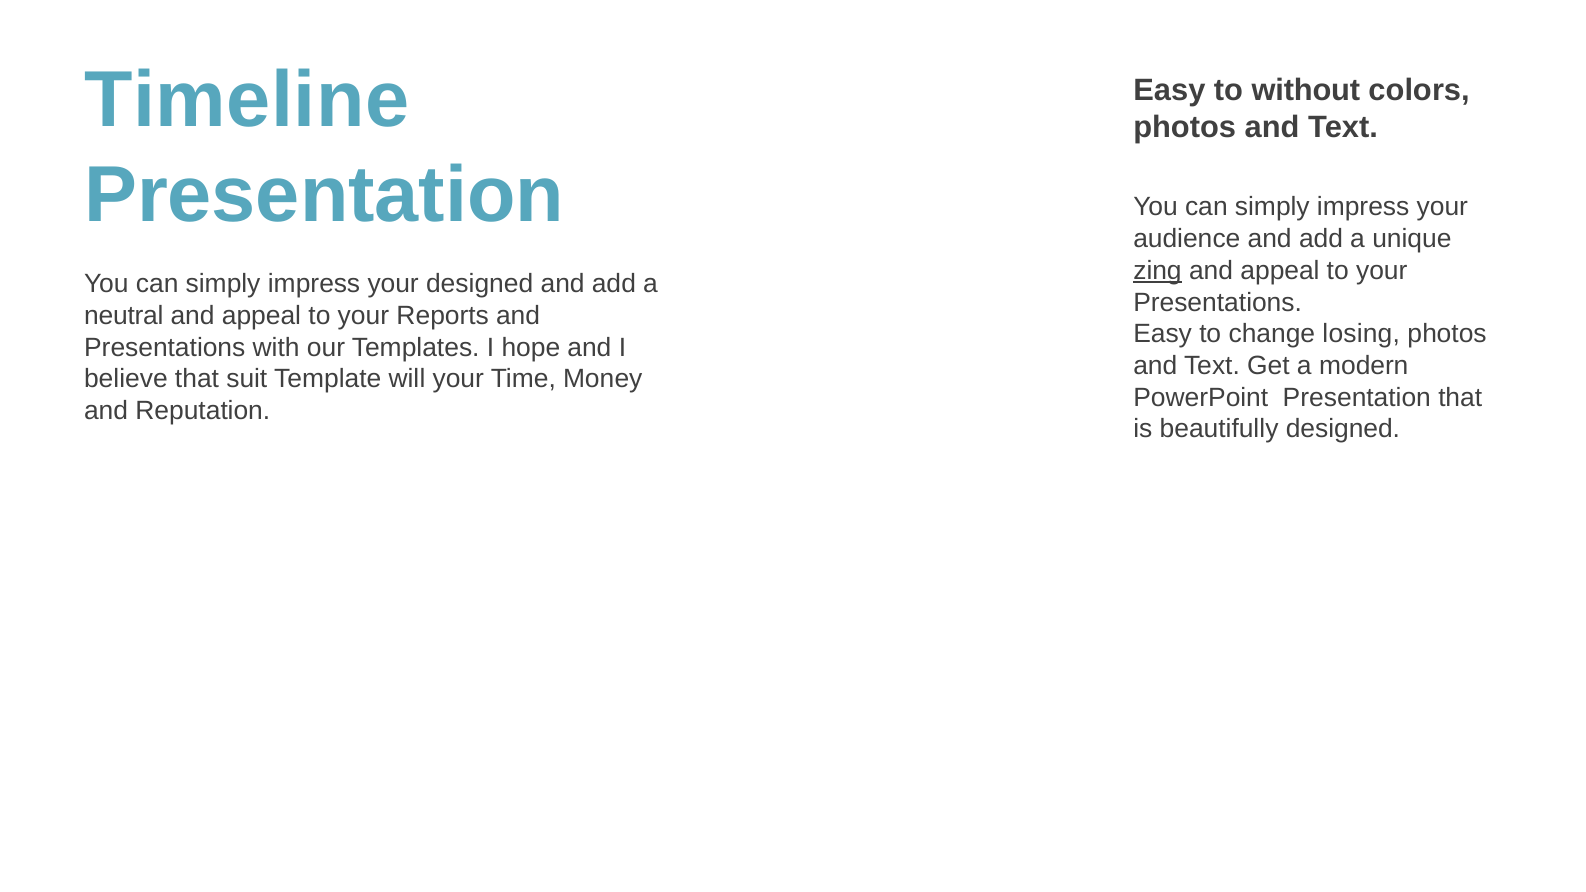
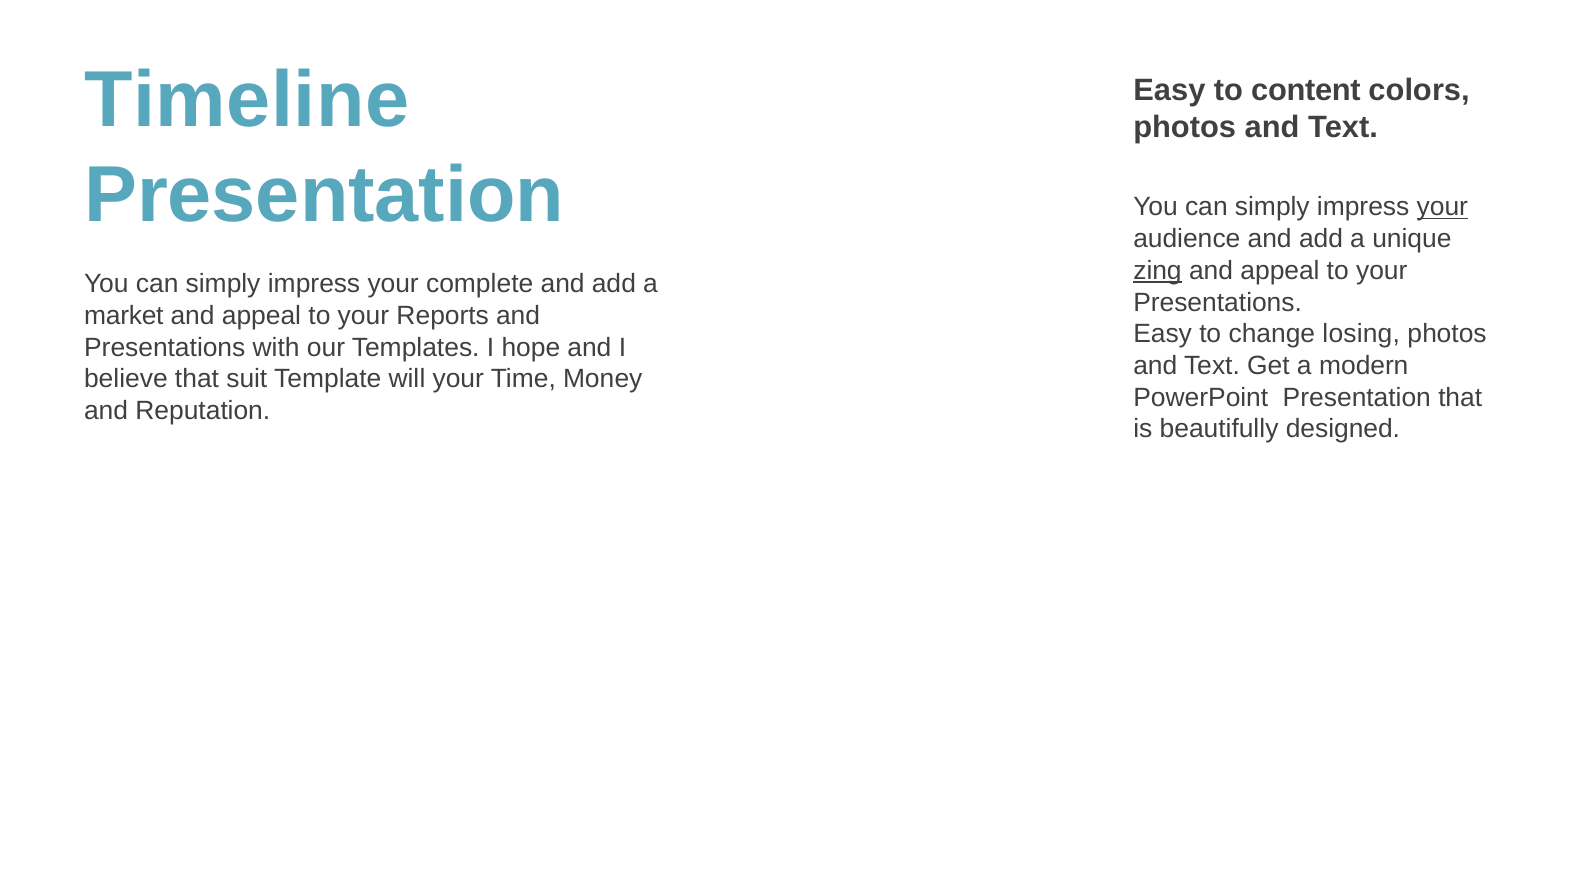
without: without -> content (1306, 90)
your underline: none -> present (1442, 207)
your designed: designed -> complete (480, 284)
neutral: neutral -> market (124, 316)
